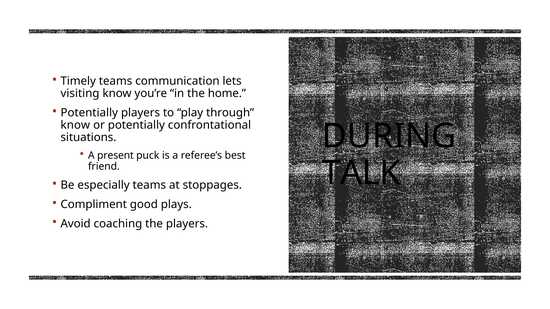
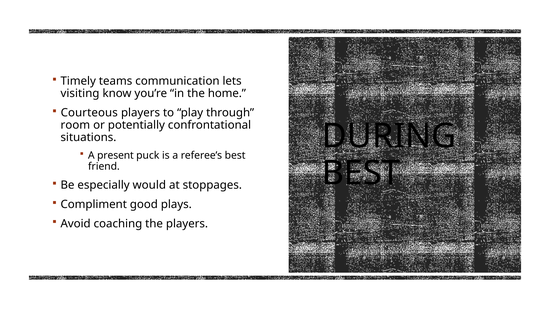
Potentially: Potentially -> Courteous (89, 113)
know: know -> room (75, 125)
TALK: TALK -> BEST (361, 173)
especially teams: teams -> would (149, 185)
